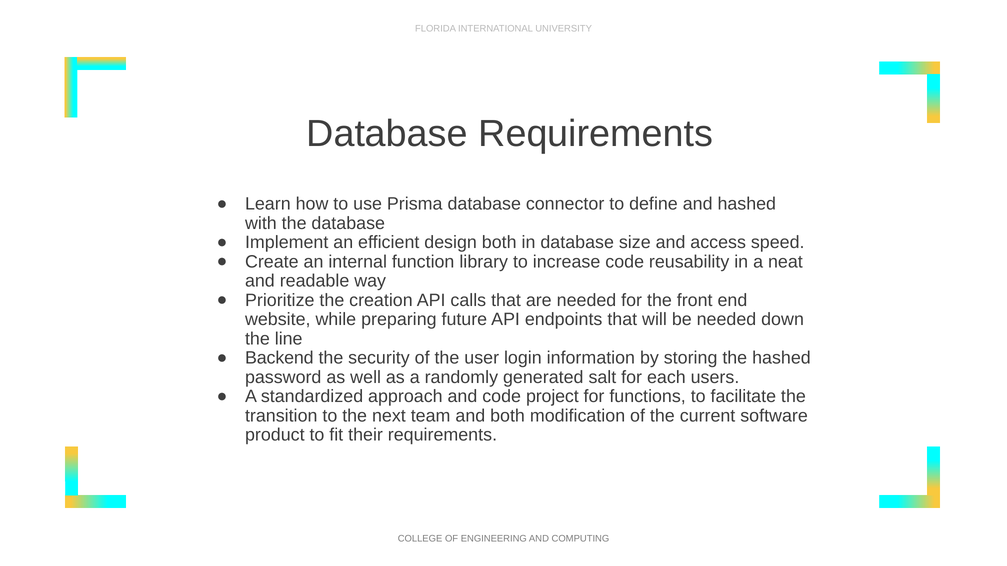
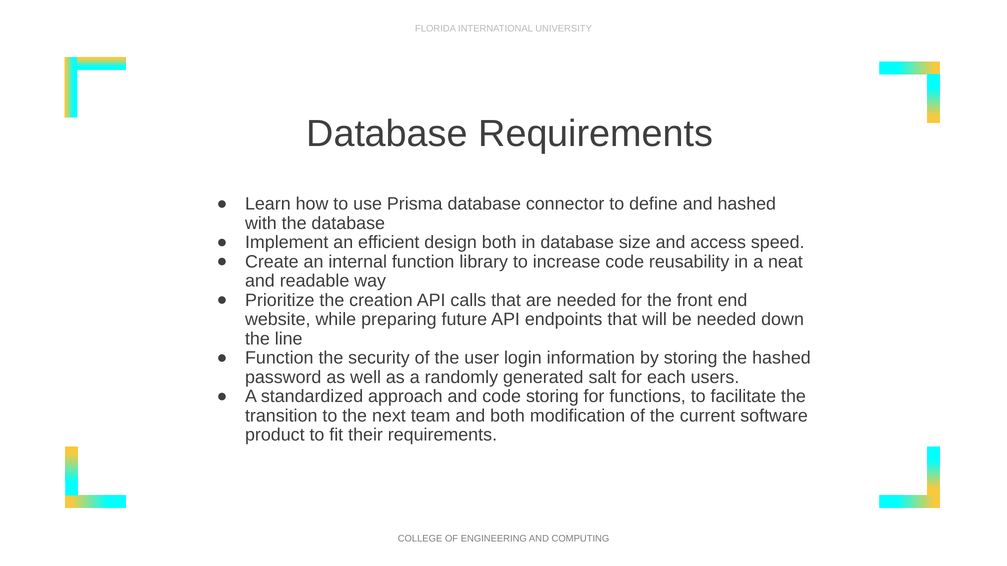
Backend: Backend -> Function (279, 358)
code project: project -> storing (552, 397)
